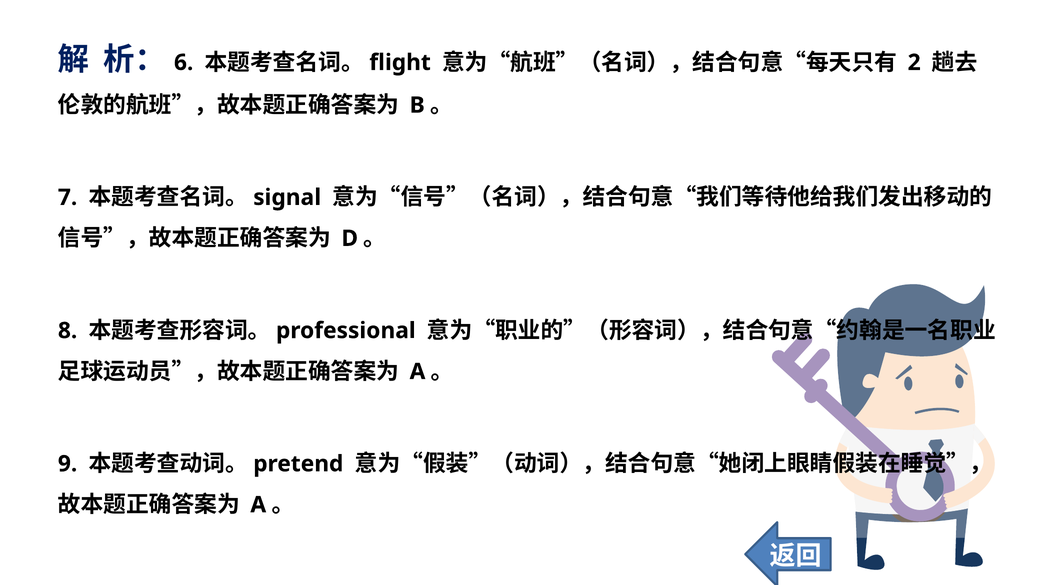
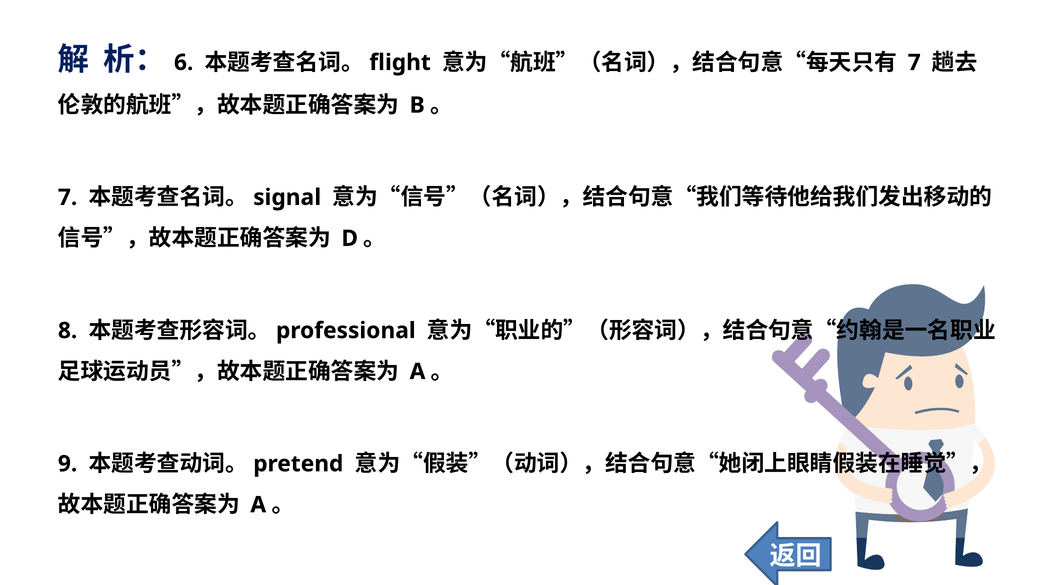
2: 2 -> 7 (914, 63)
